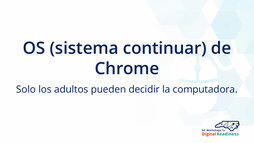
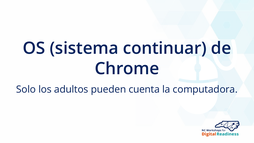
decidir: decidir -> cuenta (144, 89)
